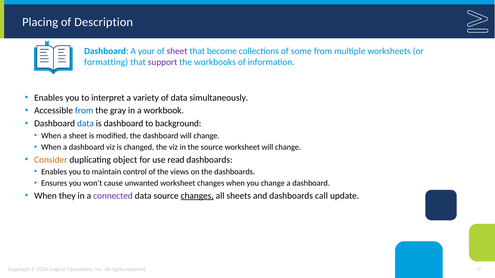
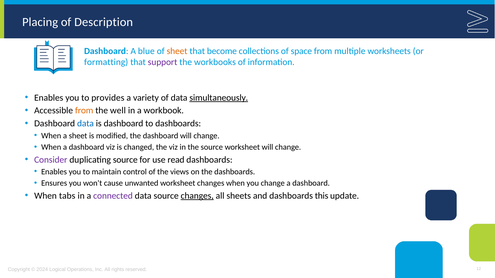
your: your -> blue (146, 51)
sheet colour: purple -> orange (177, 51)
some: some -> space (301, 51)
interpret: interpret -> provides (108, 98)
simultaneously underline: none -> present (219, 98)
from colour: blue -> orange (84, 111)
gray: gray -> well (118, 111)
to background: background -> dashboards (178, 124)
Consider colour: orange -> purple (51, 160)
duplicating object: object -> source (125, 160)
they: they -> tabs (67, 196)
call: call -> this (322, 196)
